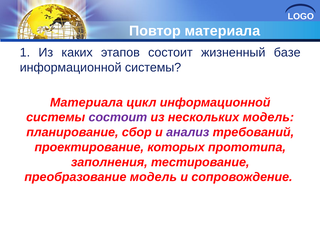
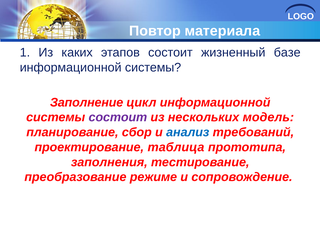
Материала: Материала -> Заполнение (87, 102)
анализ colour: purple -> blue (188, 132)
которых: которых -> таблица (176, 147)
преобразование модель: модель -> режиме (153, 177)
